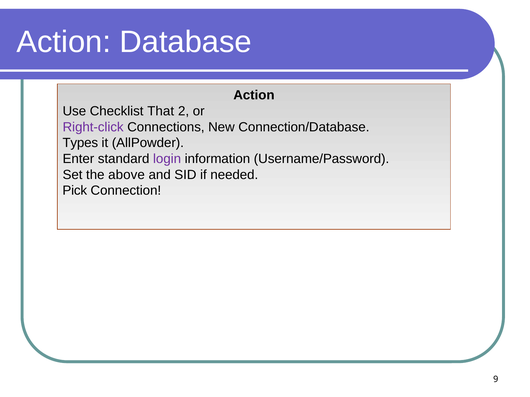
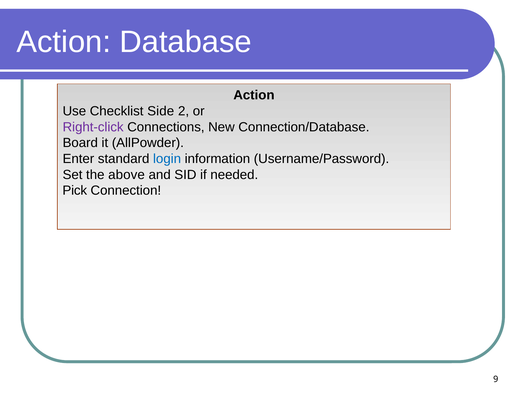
That: That -> Side (161, 111)
Types: Types -> Board (80, 143)
login colour: purple -> blue (167, 159)
